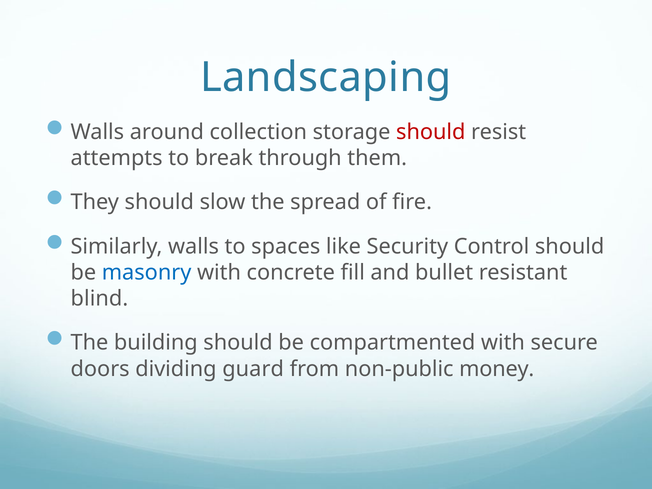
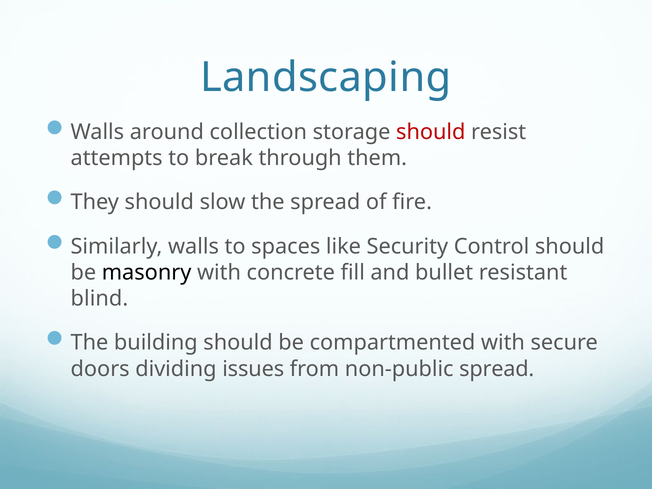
masonry colour: blue -> black (147, 272)
guard: guard -> issues (253, 369)
non-public money: money -> spread (497, 369)
